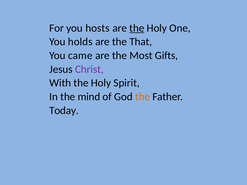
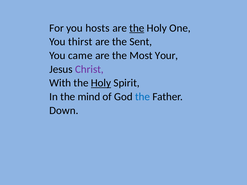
holds: holds -> thirst (80, 42)
That: That -> Sent (141, 42)
Gifts: Gifts -> Your (167, 56)
Holy underline: none -> present (101, 83)
the colour: orange -> blue (143, 97)
Today: Today -> Down (64, 111)
